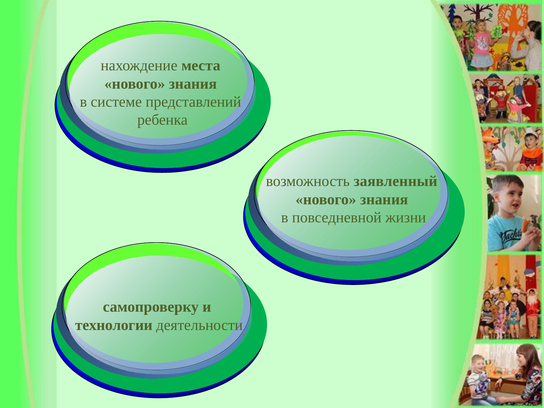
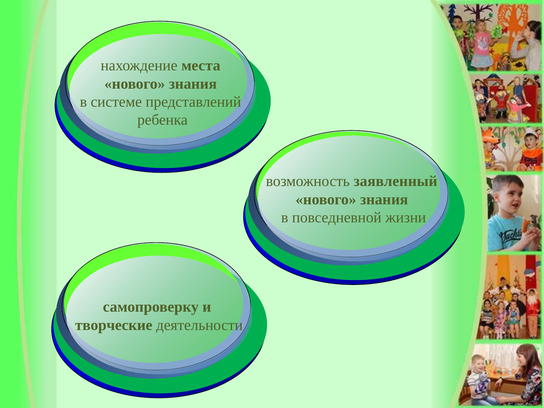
технологии: технологии -> творческие (114, 325)
